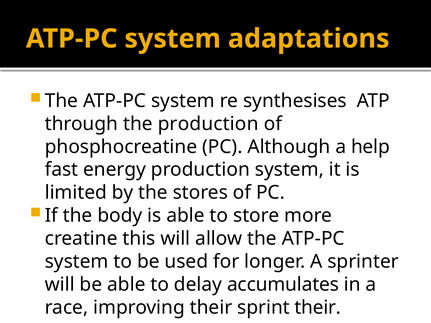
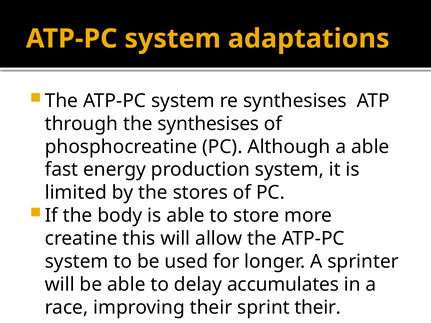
the production: production -> synthesises (208, 124)
a help: help -> able (370, 147)
